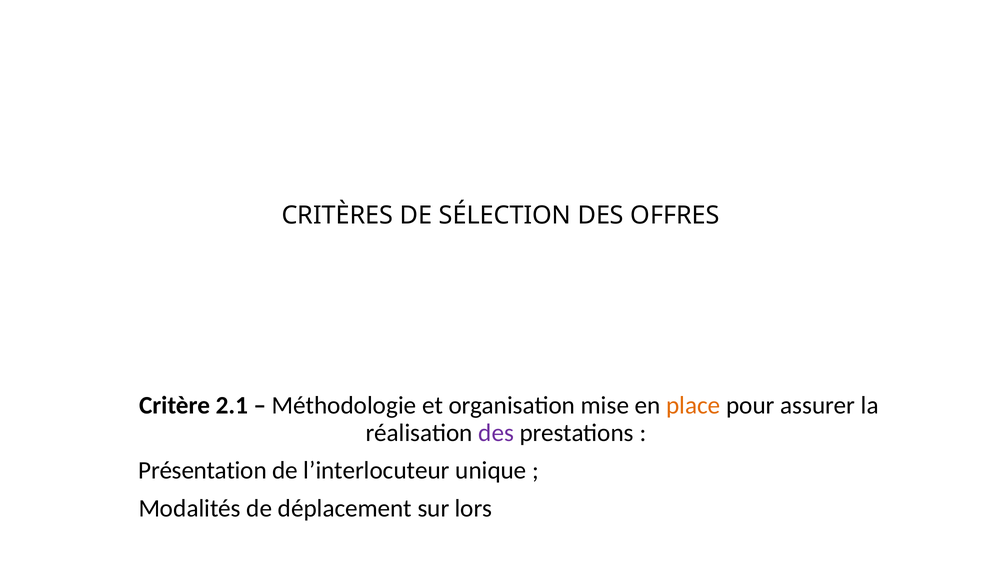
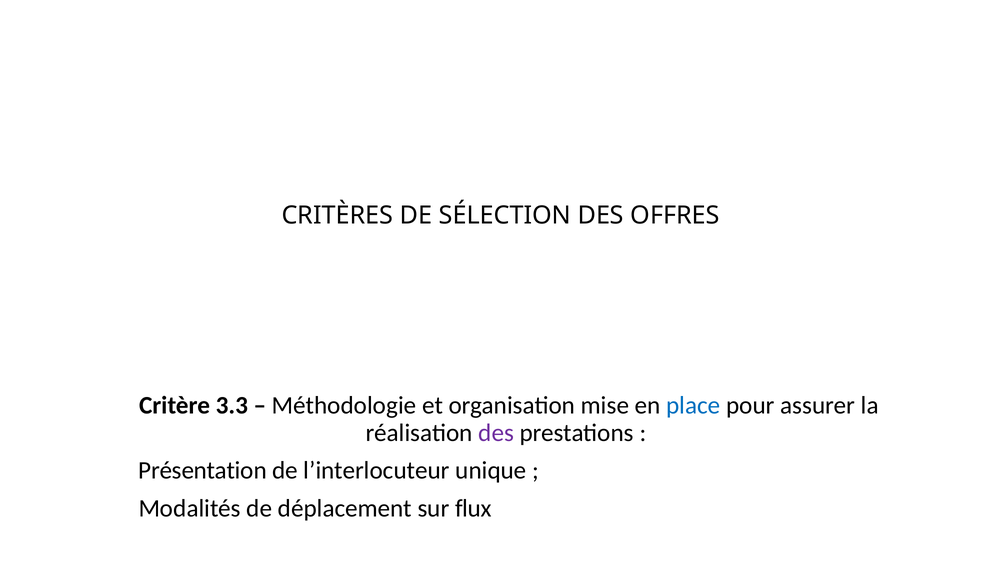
2.1: 2.1 -> 3.3 (232, 406)
place colour: orange -> blue (693, 406)
lors: lors -> flux (473, 508)
